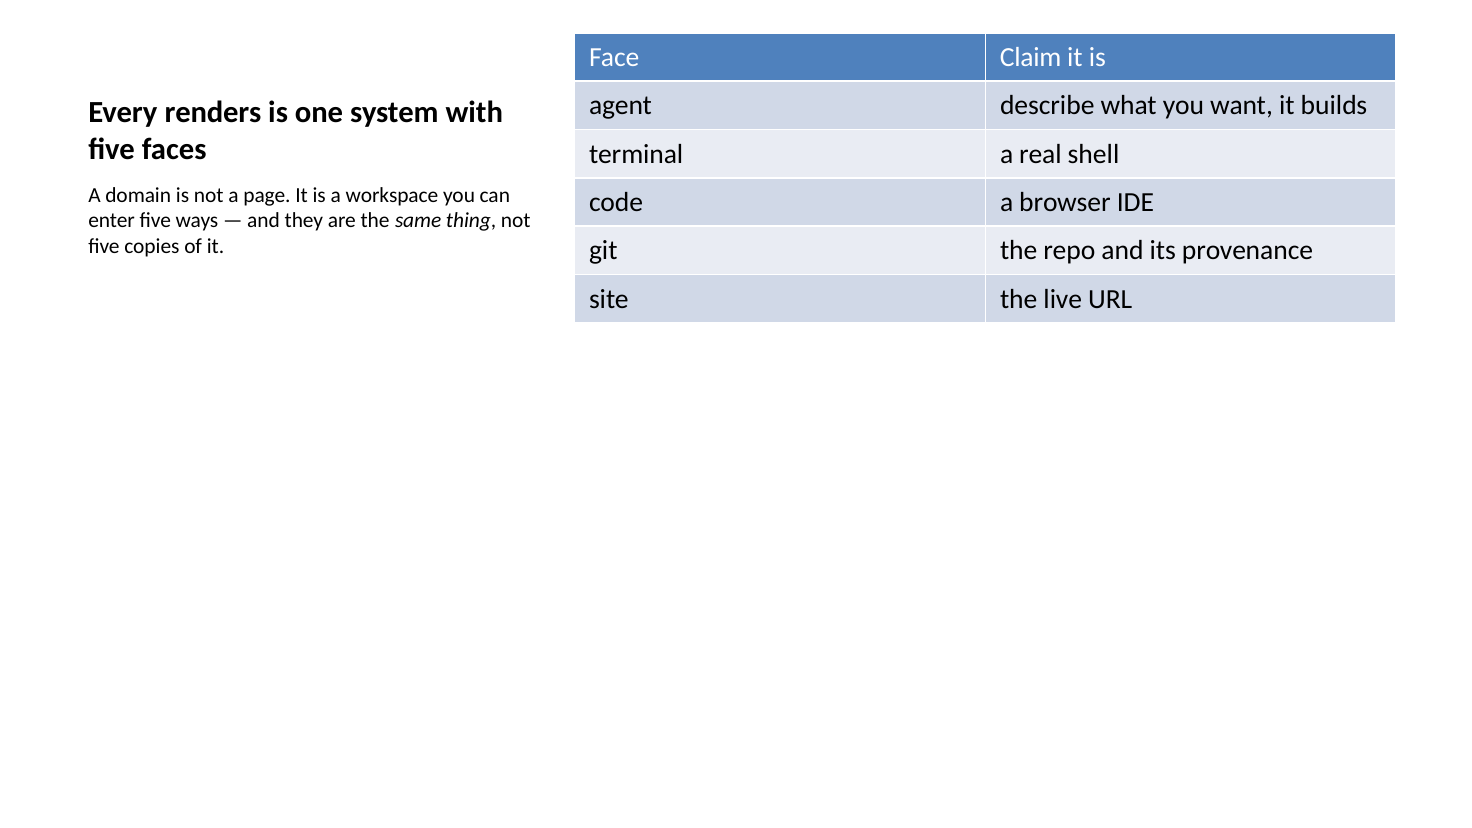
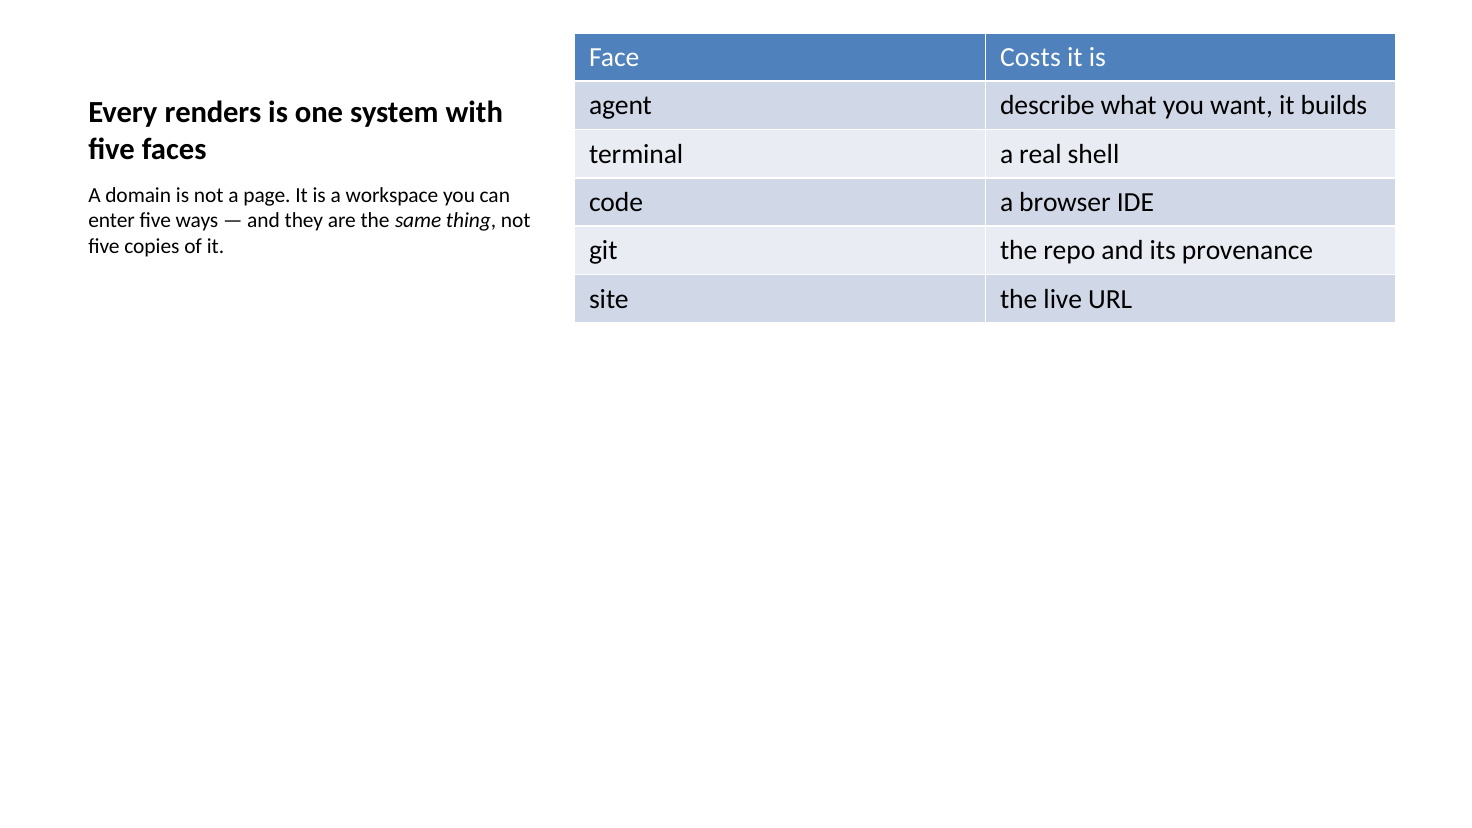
Claim: Claim -> Costs (1030, 57)
